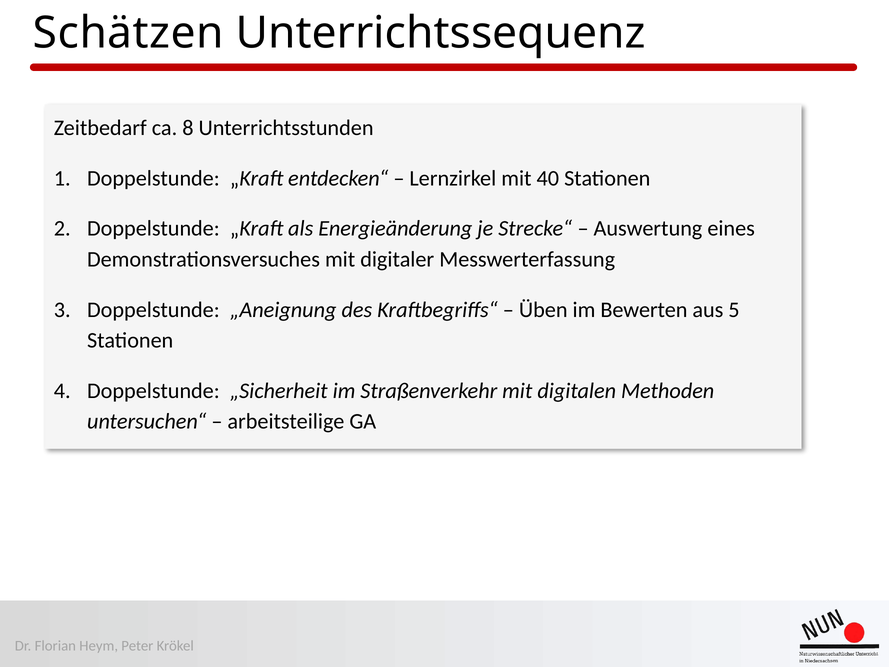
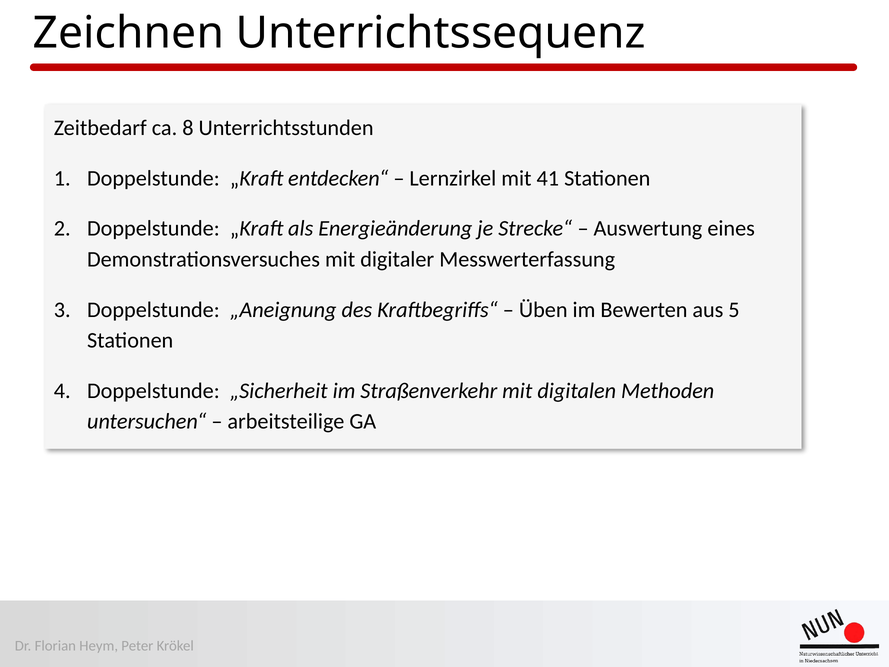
Schätzen: Schätzen -> Zeichnen (128, 33)
40: 40 -> 41 (548, 178)
